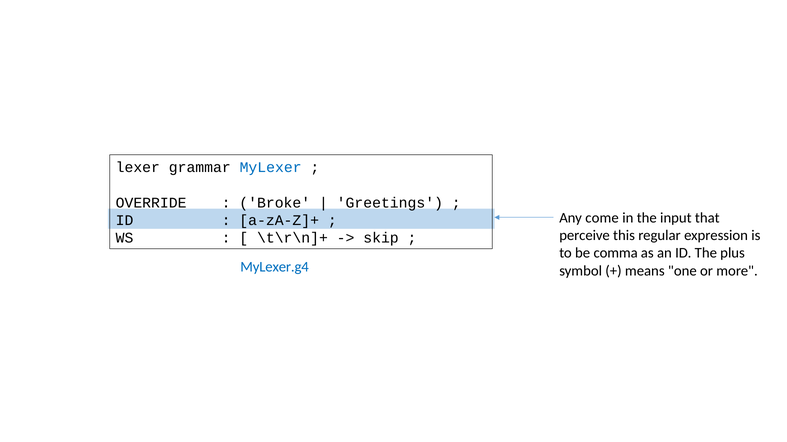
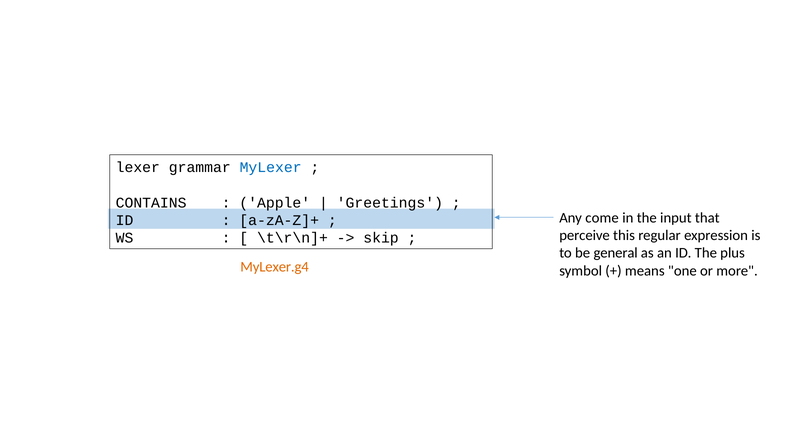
OVERRIDE: OVERRIDE -> CONTAINS (151, 203)
Broke: Broke -> Apple (275, 203)
comma: comma -> general (616, 253)
MyLexer.g4 colour: blue -> orange (275, 267)
